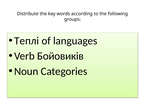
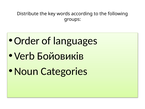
Теплі: Теплі -> Order (27, 41)
